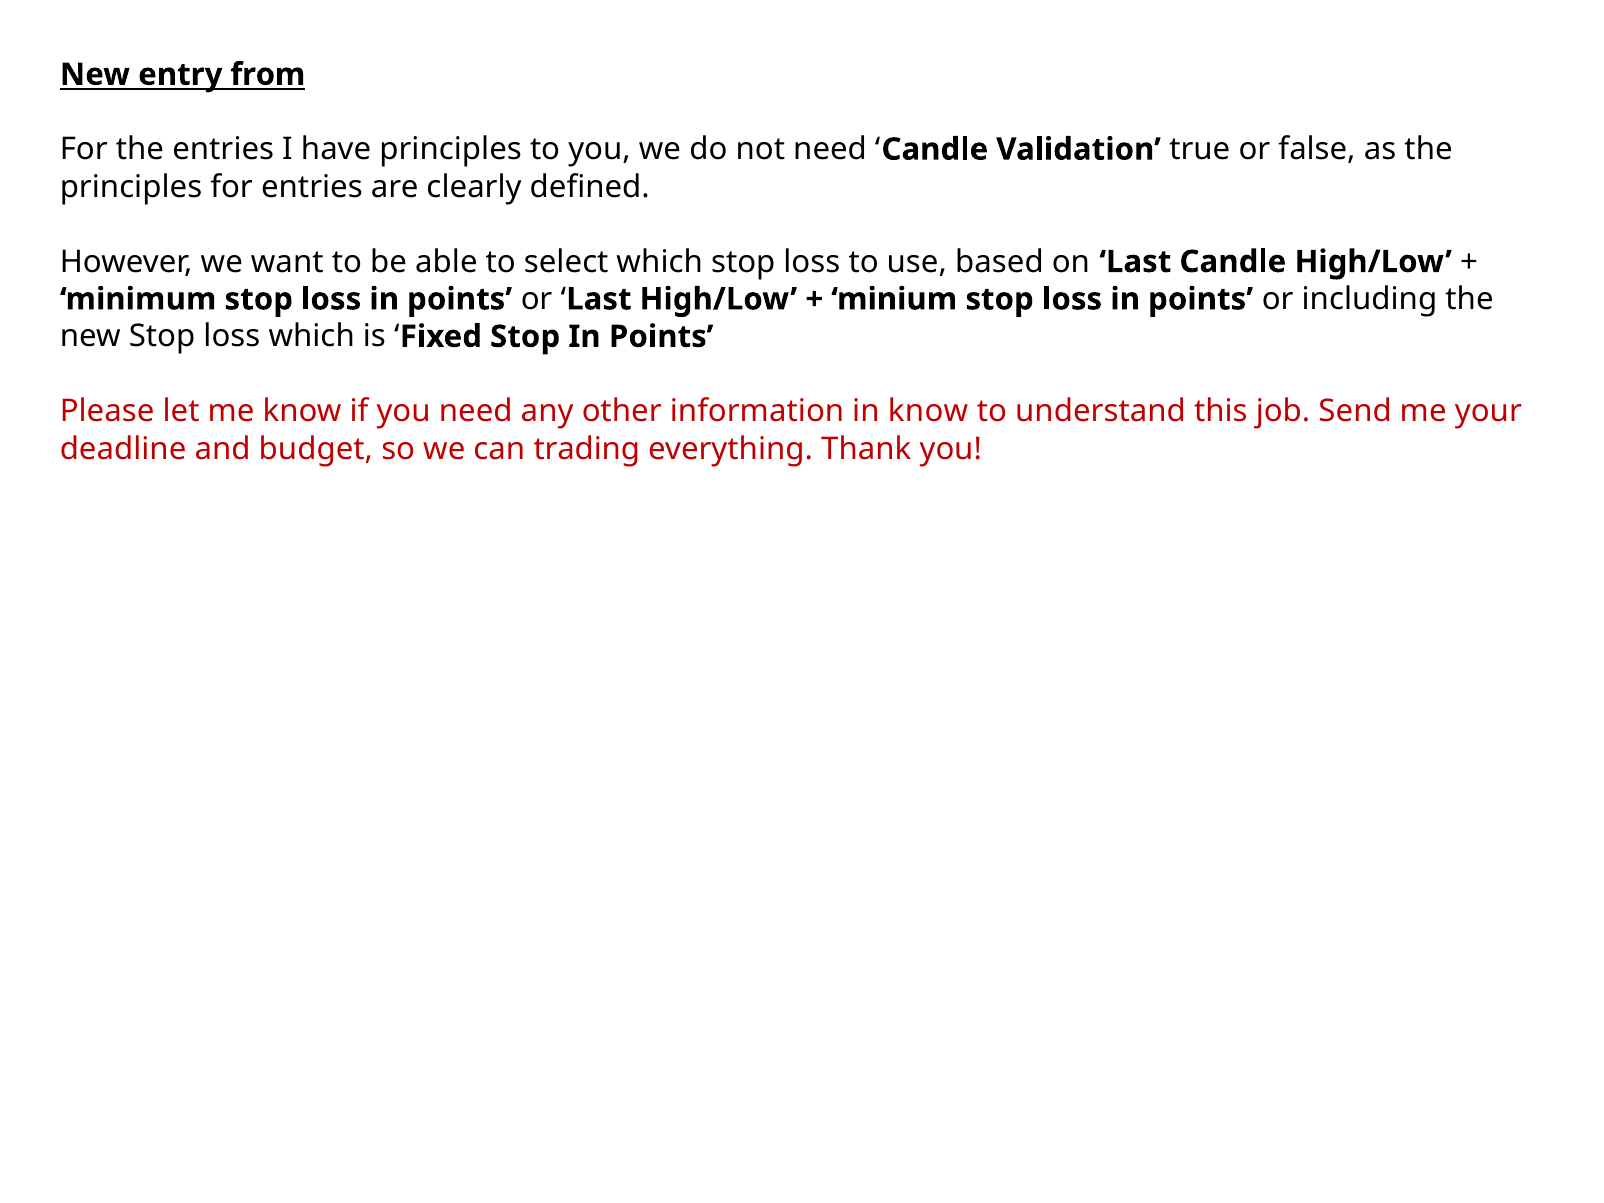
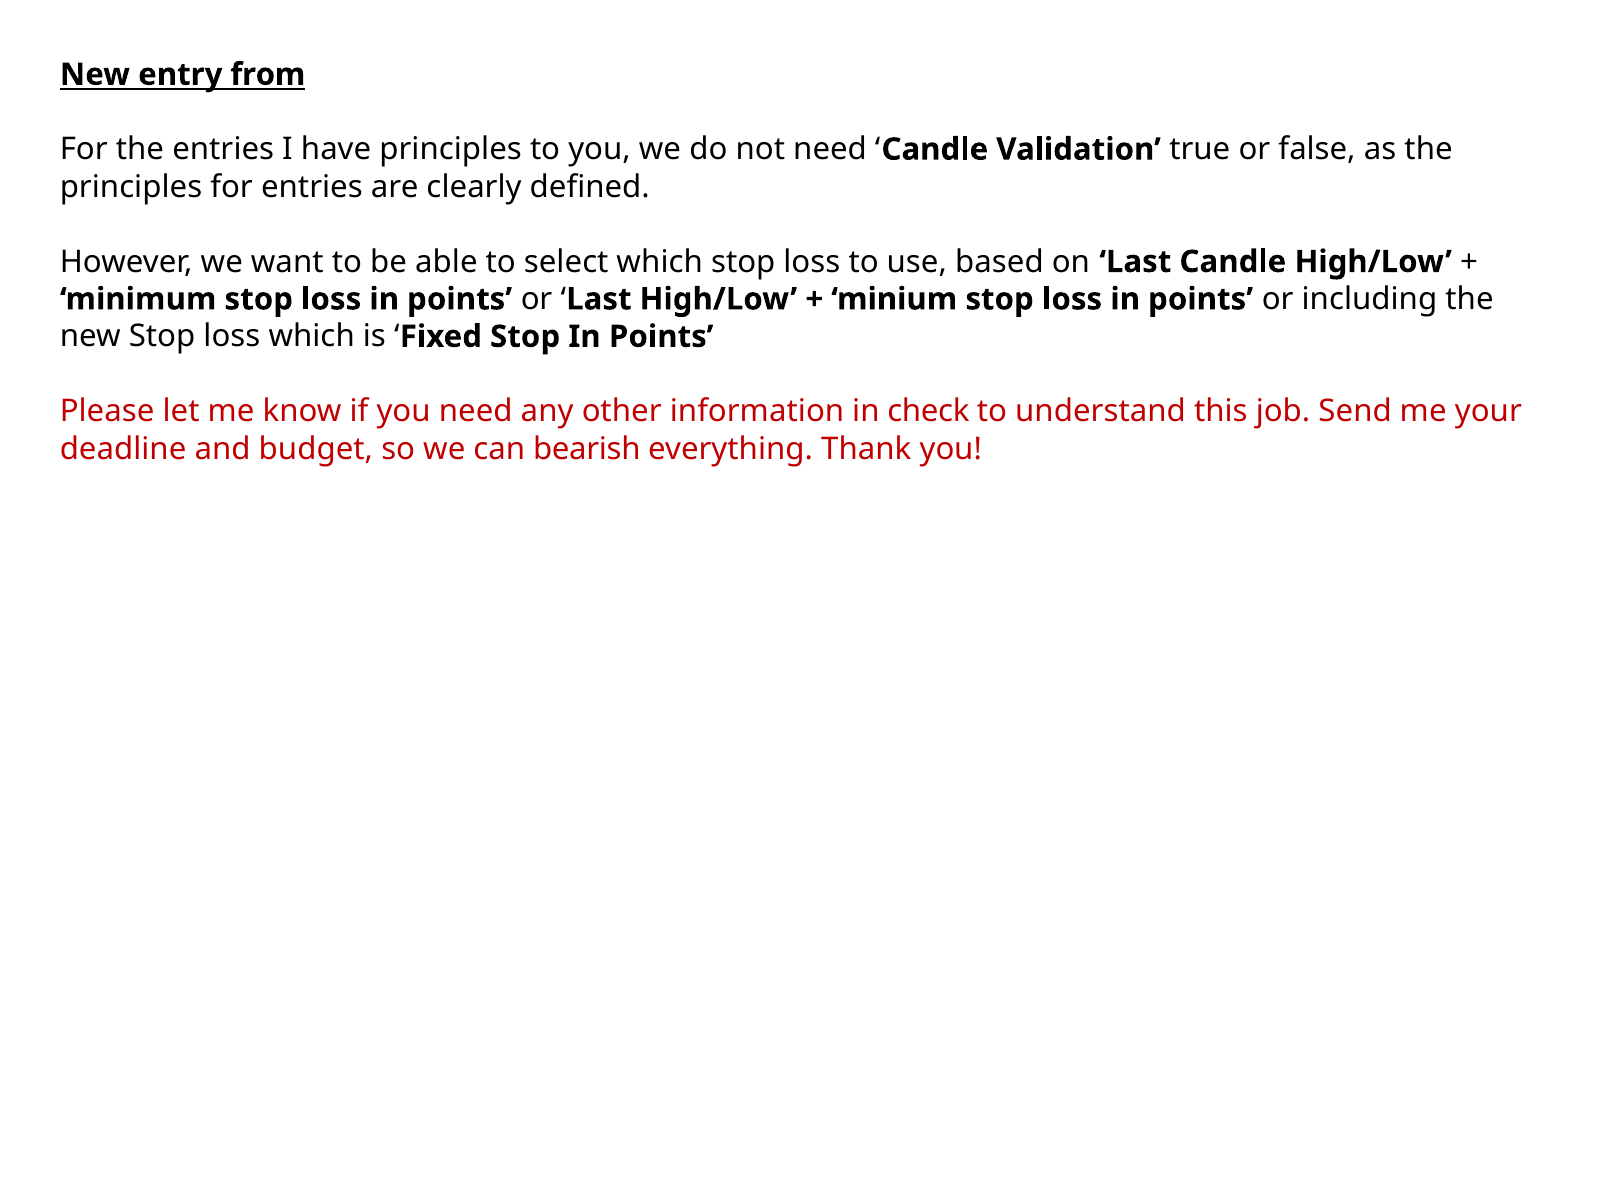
in know: know -> check (928, 412)
trading: trading -> bearish (587, 449)
